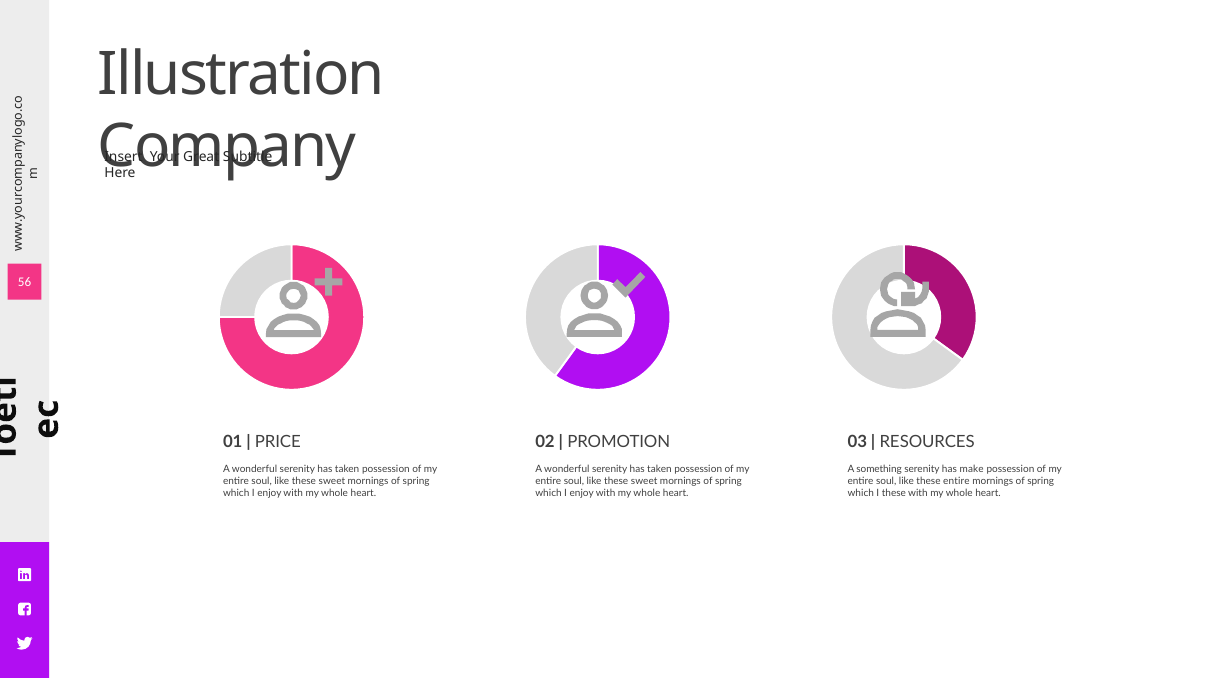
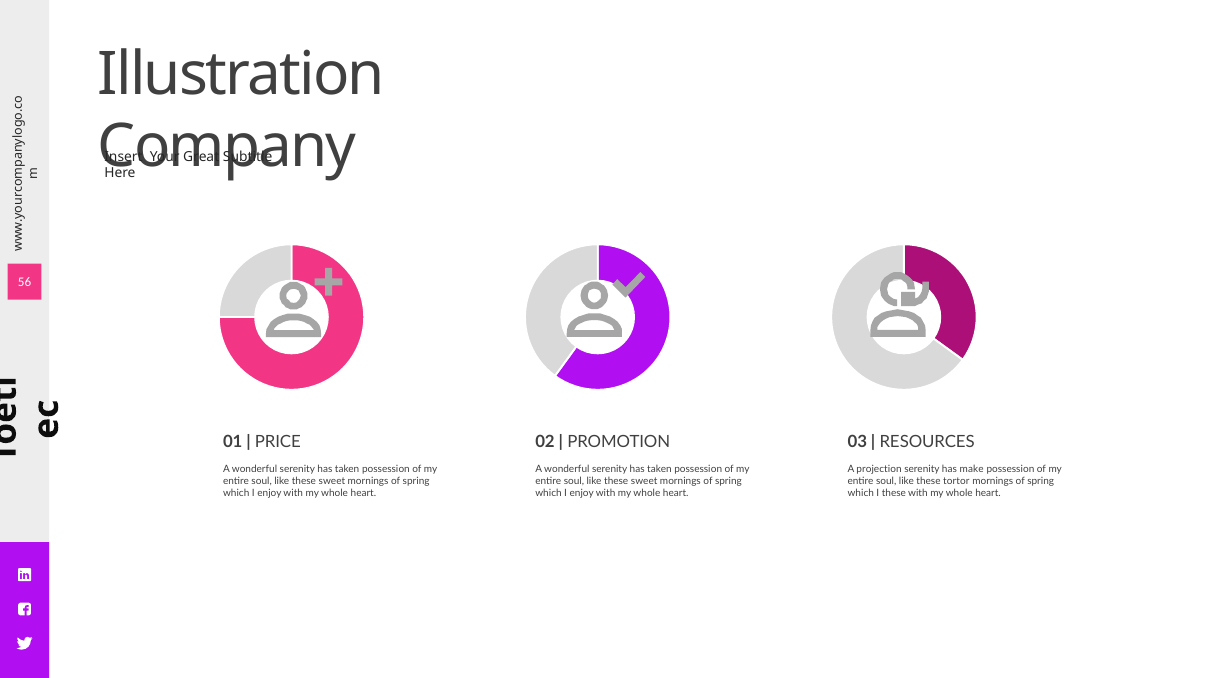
something: something -> projection (879, 469)
these entire: entire -> tortor (956, 481)
